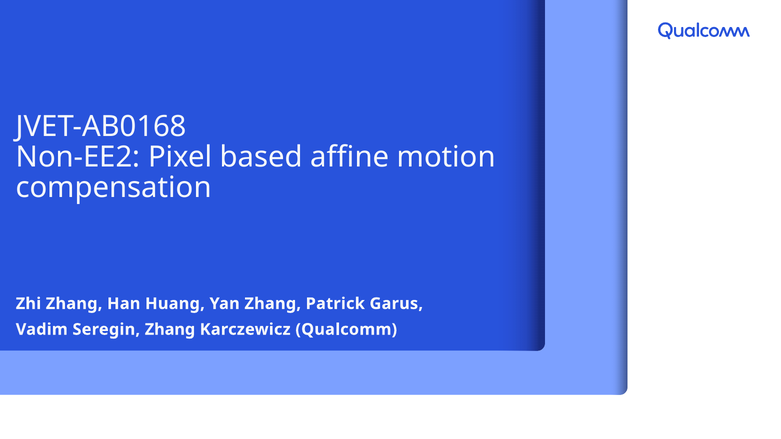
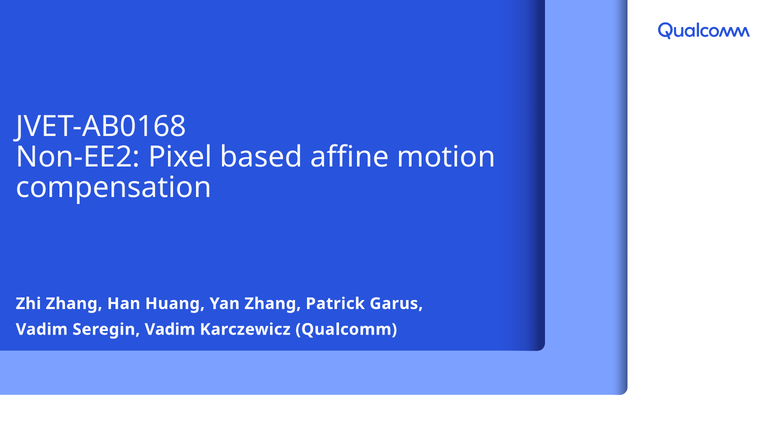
Seregin Zhang: Zhang -> Vadim (170, 330)
